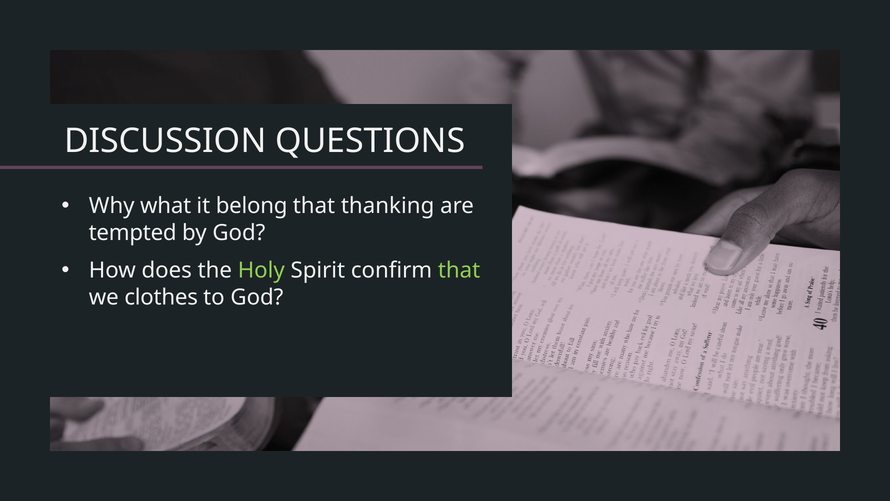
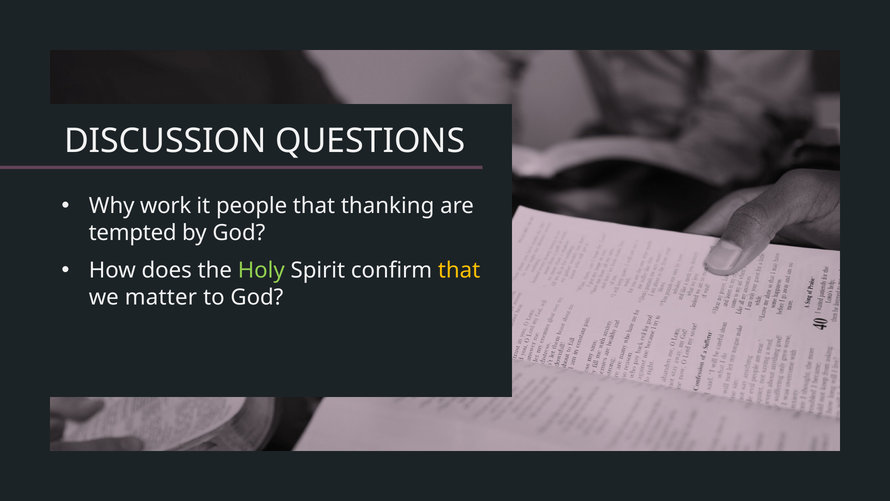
what: what -> work (166, 206)
belong: belong -> people (252, 206)
that colour: light green -> yellow (459, 270)
clothes: clothes -> matter (161, 297)
